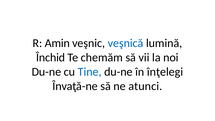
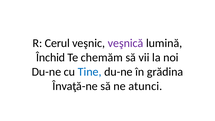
Amin: Amin -> Cerul (57, 43)
veşnică colour: blue -> purple (126, 43)
înţelegi: înţelegi -> grădina (165, 72)
